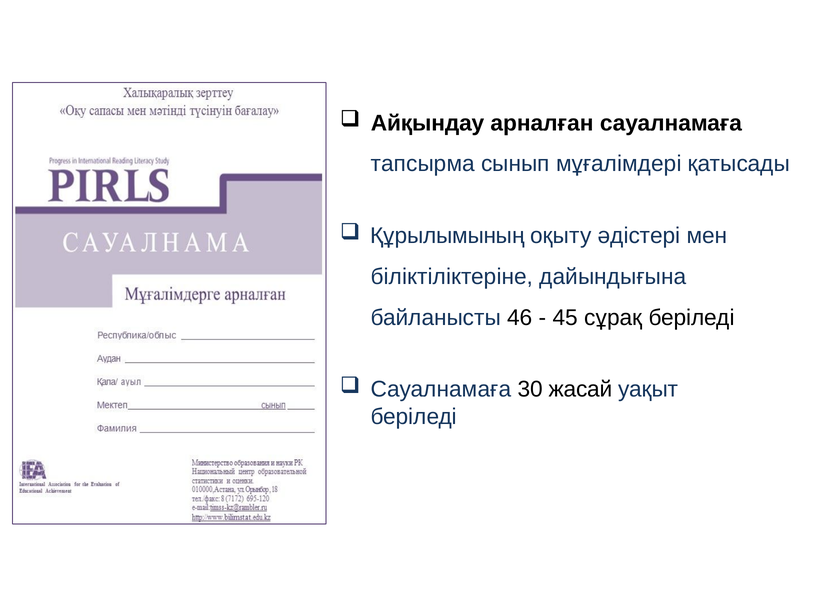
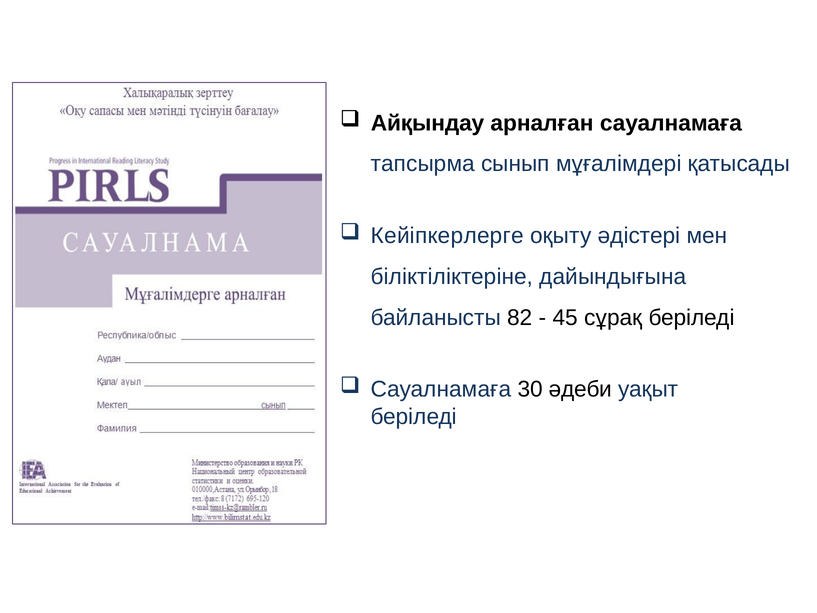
Құрылымының: Құрылымының -> Кейіпкерлерге (447, 236)
46: 46 -> 82 (520, 318)
жасай: жасай -> әдеби (581, 389)
